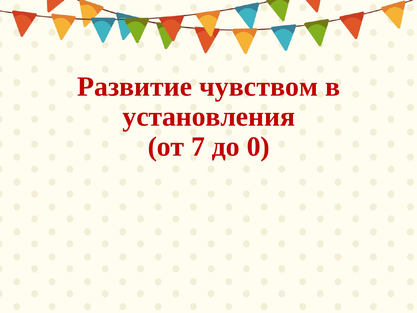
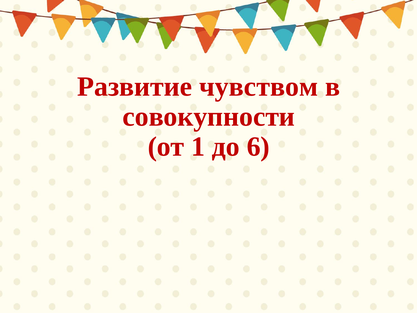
установления: установления -> совокупности (209, 117)
7: 7 -> 1 (198, 147)
0: 0 -> 6 (258, 147)
